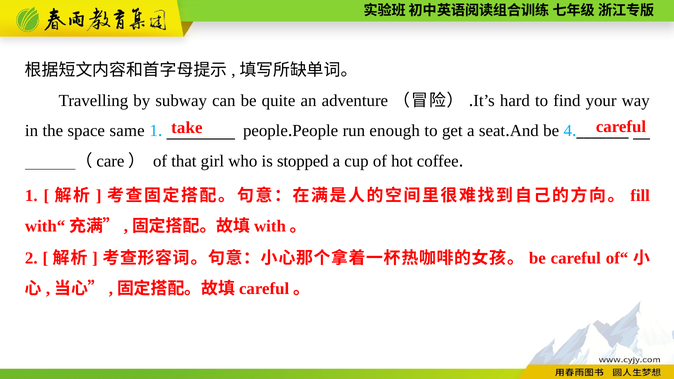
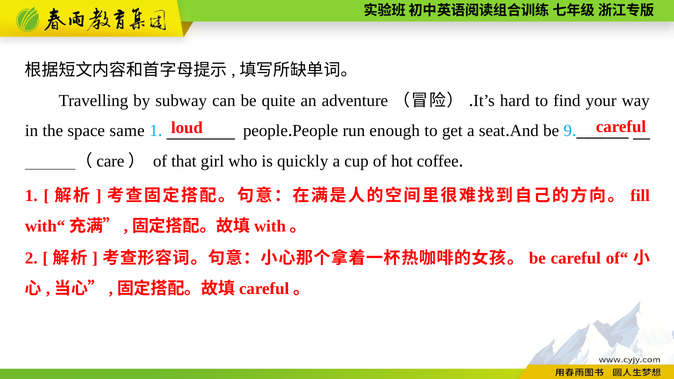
take: take -> loud (187, 128)
4: 4 -> 9 (568, 131)
stopped: stopped -> quickly (303, 161)
